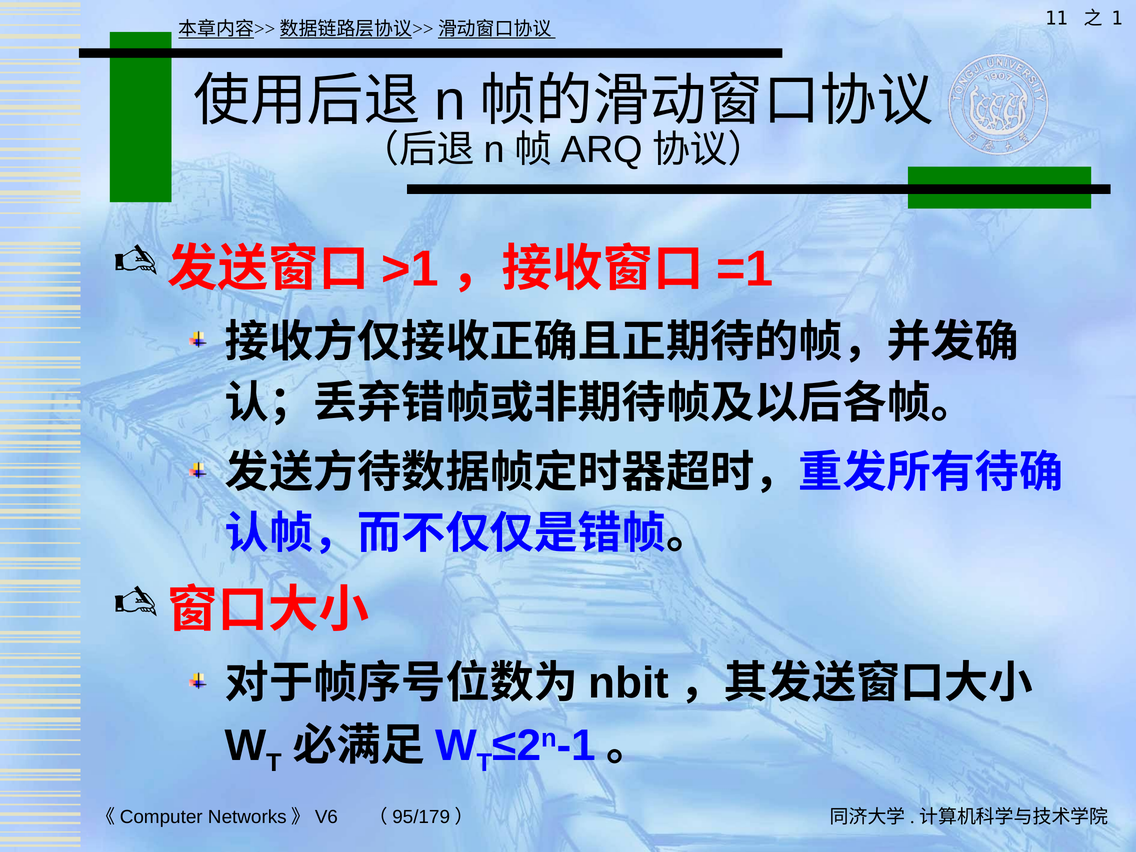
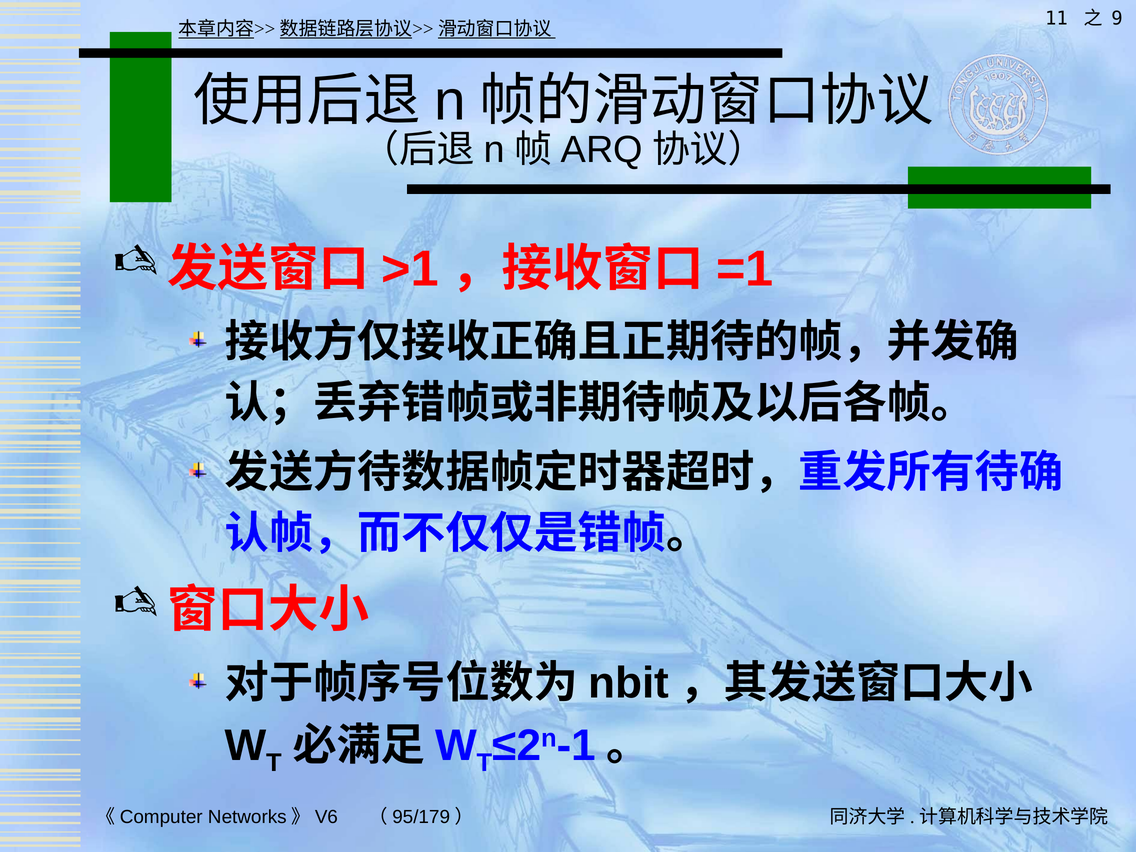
1: 1 -> 9 (1117, 18)
